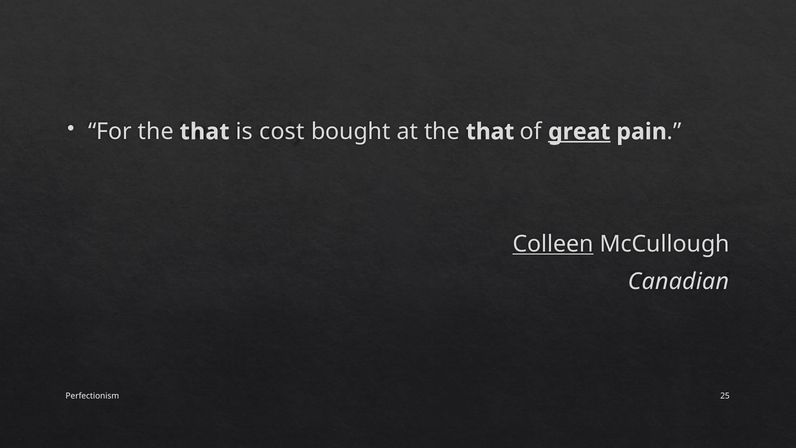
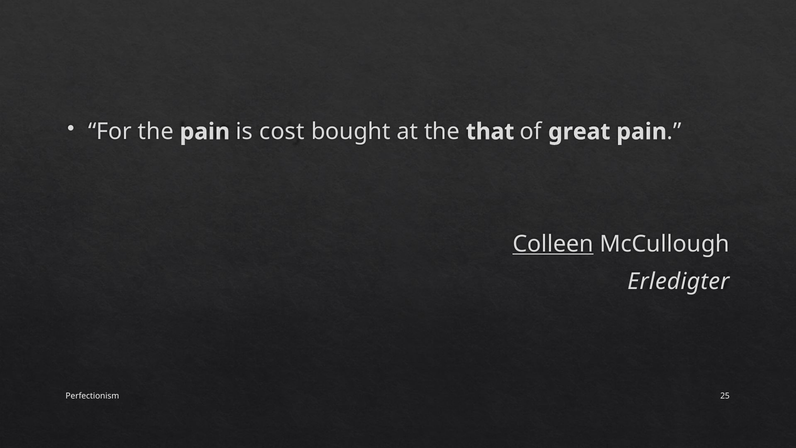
For the that: that -> pain (205, 132)
great underline: present -> none (579, 132)
Canadian: Canadian -> Erledigter (678, 281)
